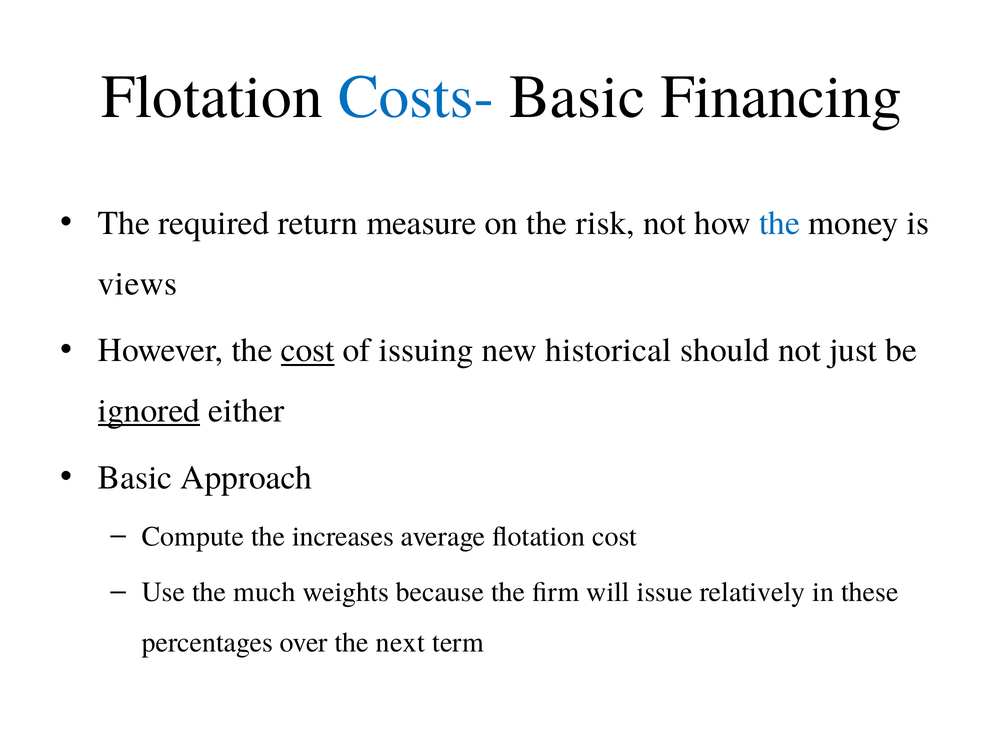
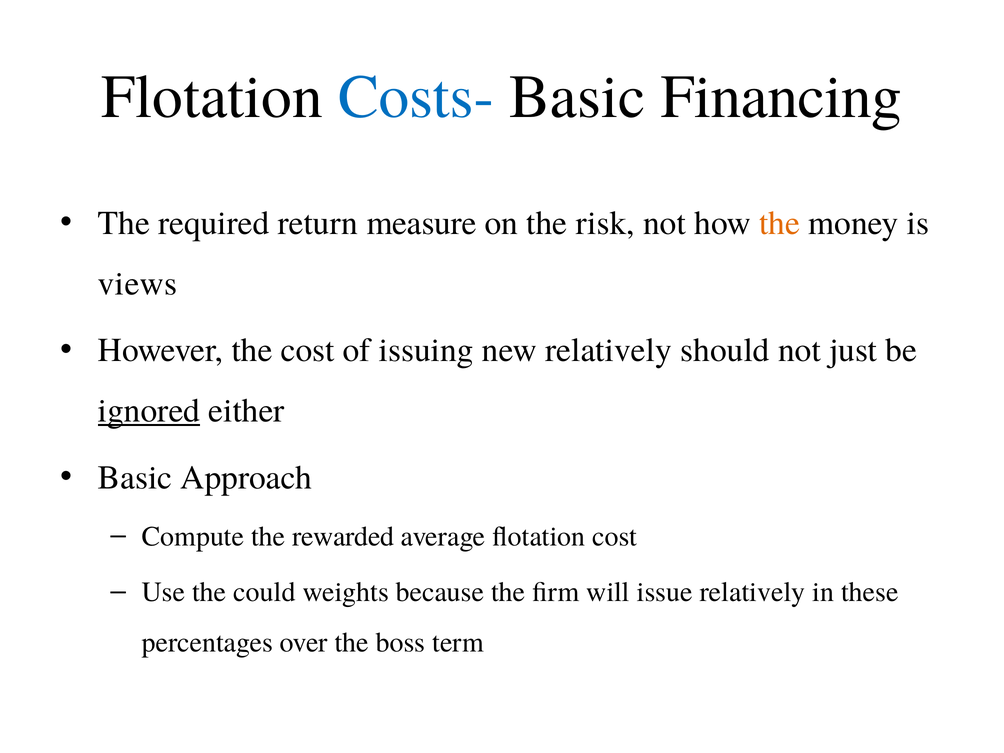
the colour: blue -> orange (780, 223)
cost underline: present -> none (308, 350)
new historical: historical -> relatively (609, 350)
increases: increases -> rewarded (343, 536)
much: much -> could (265, 592)
next: next -> boss (401, 642)
